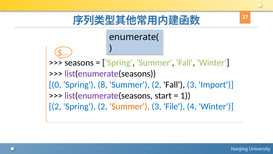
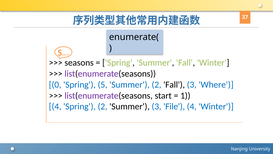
8: 8 -> 5 (103, 84)
Import: Import -> Where (216, 84)
2: 2 -> 4 (55, 106)
Summer colour: orange -> black (130, 106)
